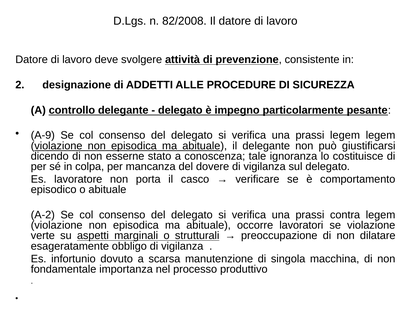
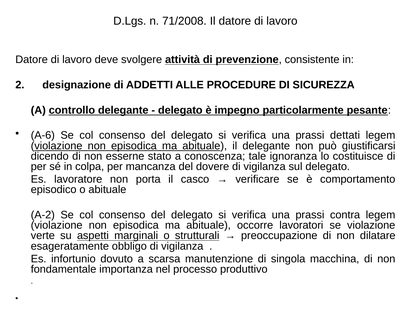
82/2008: 82/2008 -> 71/2008 (184, 21)
A-9: A-9 -> A-6 (43, 135)
prassi legem: legem -> dettati (345, 135)
